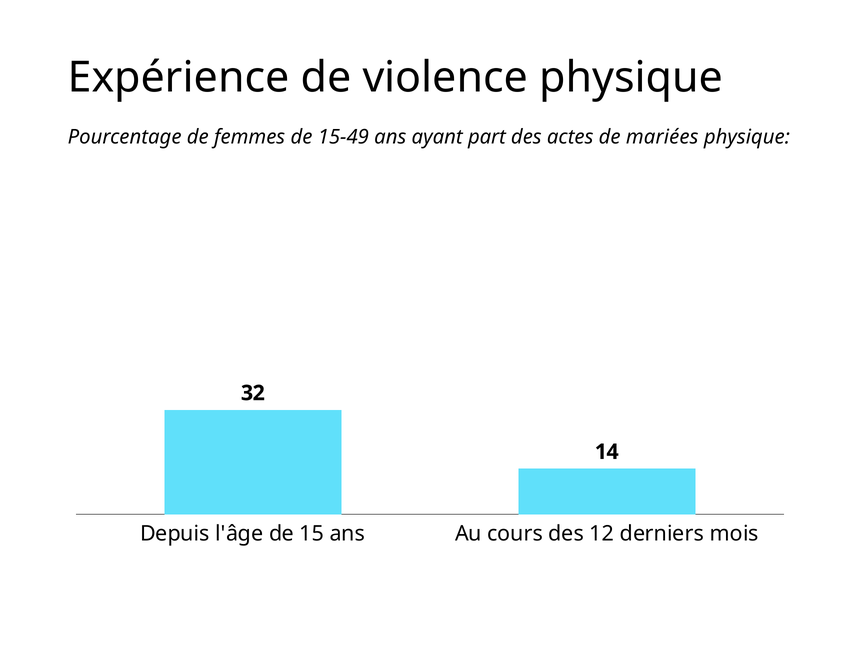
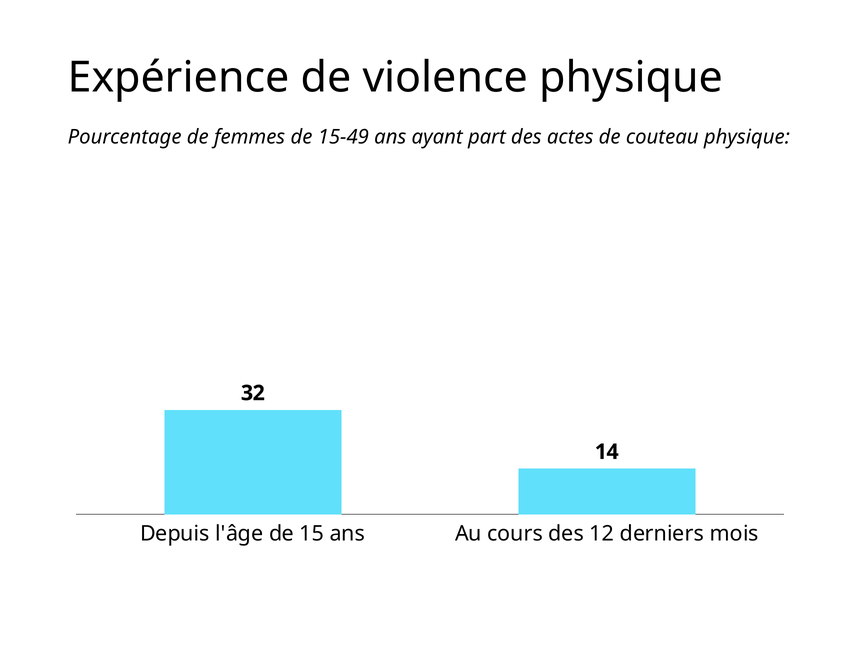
mariées: mariées -> couteau (662, 137)
